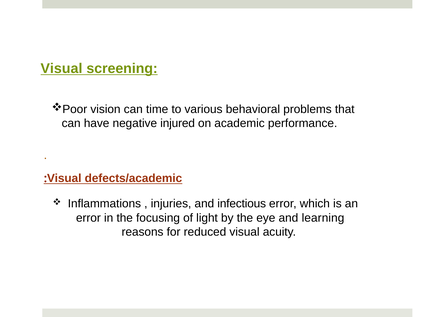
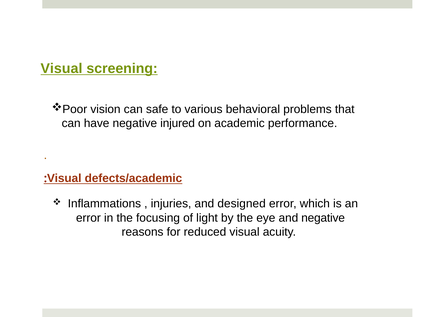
time: time -> safe (157, 109)
infectious: infectious -> designed (242, 204)
and learning: learning -> negative (323, 218)
